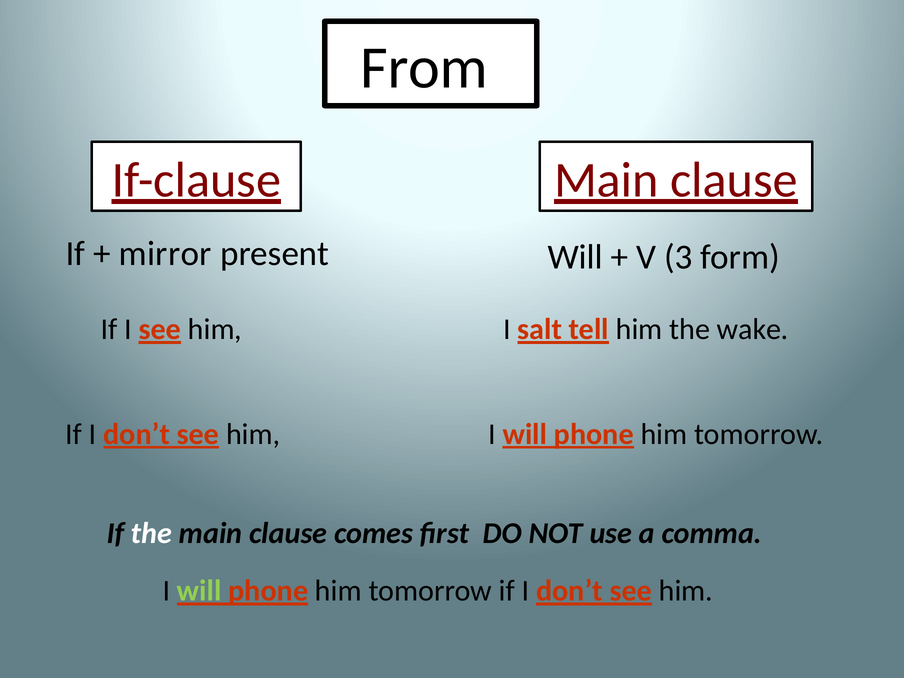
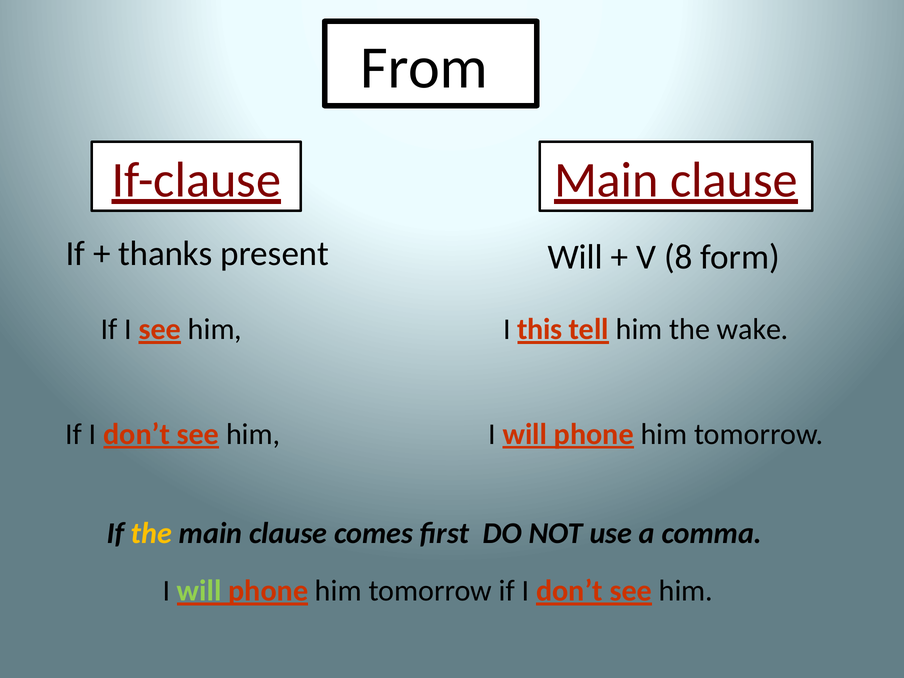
mirror: mirror -> thanks (165, 254)
3: 3 -> 8 (678, 257)
salt: salt -> this (540, 329)
the colour: white -> yellow (152, 533)
